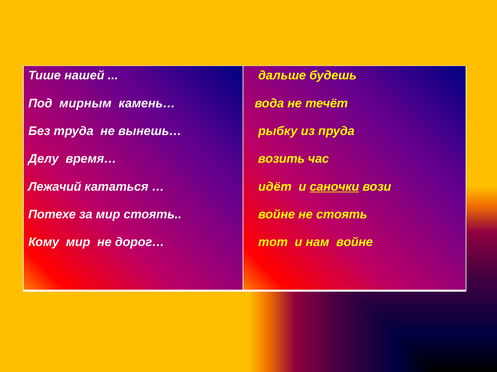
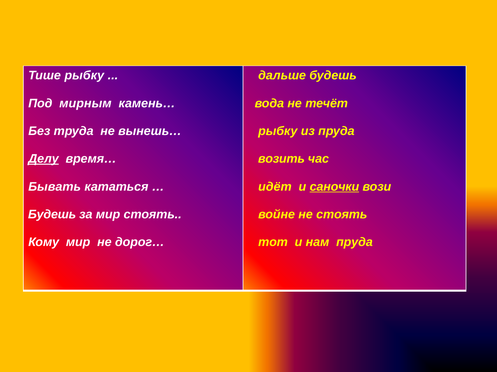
Тише нашей: нашей -> рыбку (84, 76)
Делу underline: none -> present (43, 159)
Лежачий: Лежачий -> Бывать (55, 187)
Потехе: Потехе -> Будешь (52, 215)
нам войне: войне -> пруда (354, 243)
